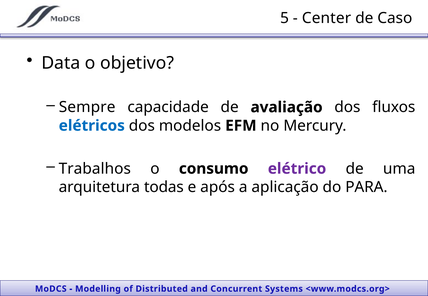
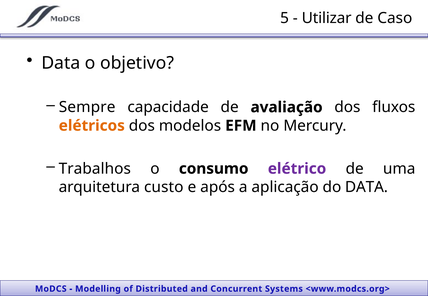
Center: Center -> Utilizar (327, 18)
elétricos colour: blue -> orange (92, 126)
todas: todas -> custo (164, 187)
do PARA: PARA -> DATA (366, 187)
